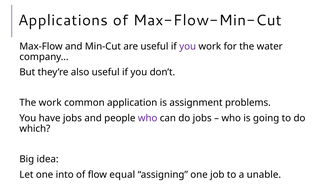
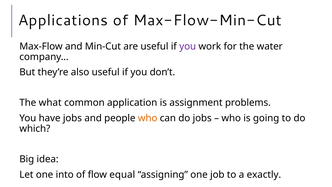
The work: work -> what (50, 103)
who colour: purple -> orange (148, 118)
unable: unable -> exactly (264, 174)
